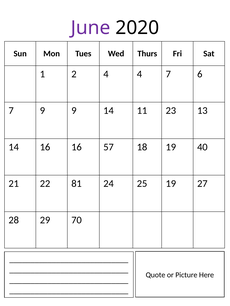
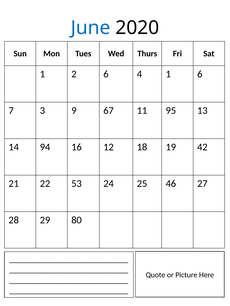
June colour: purple -> blue (91, 28)
2 4: 4 -> 6 (106, 74)
4 7: 7 -> 1 (168, 74)
7 9: 9 -> 3 (43, 111)
9 14: 14 -> 67 (109, 111)
23: 23 -> 95 (171, 111)
14 16: 16 -> 94 (45, 147)
57: 57 -> 12 (109, 147)
40: 40 -> 42 (202, 147)
81: 81 -> 53 (77, 184)
25 19: 19 -> 46 (171, 184)
70: 70 -> 80 (77, 221)
